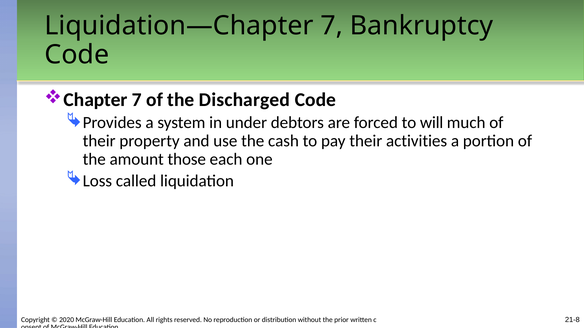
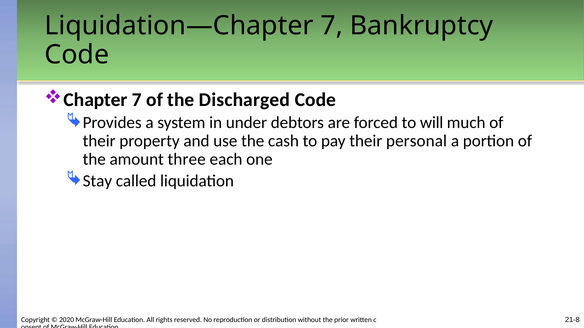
activities: activities -> personal (417, 141)
those: those -> three (187, 160)
Loss: Loss -> Stay (97, 181)
